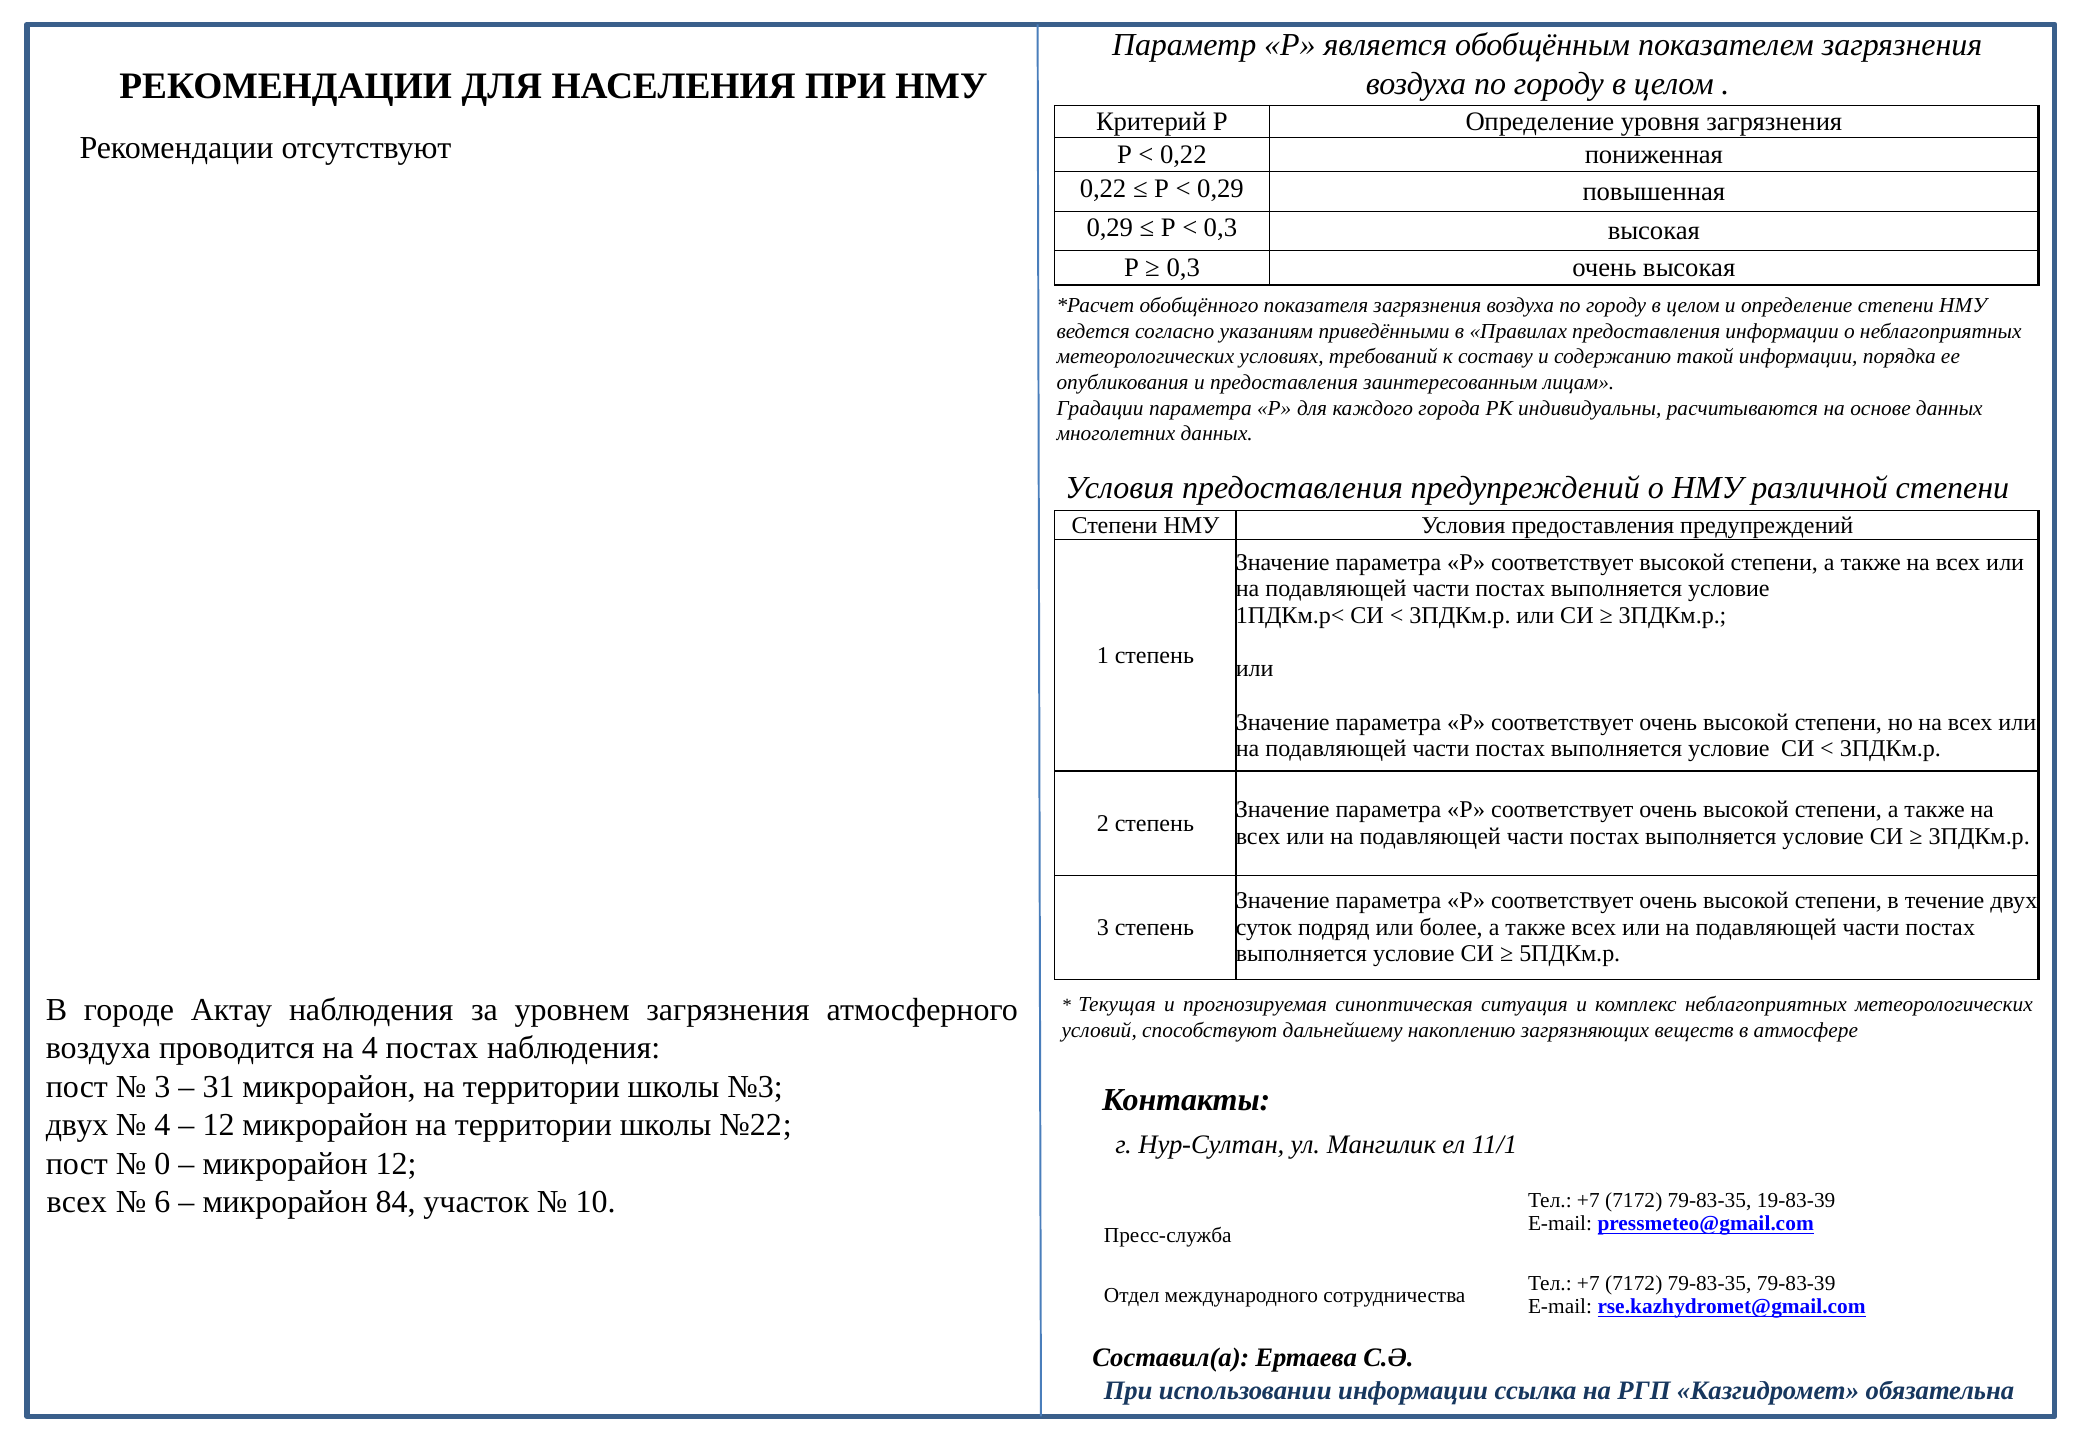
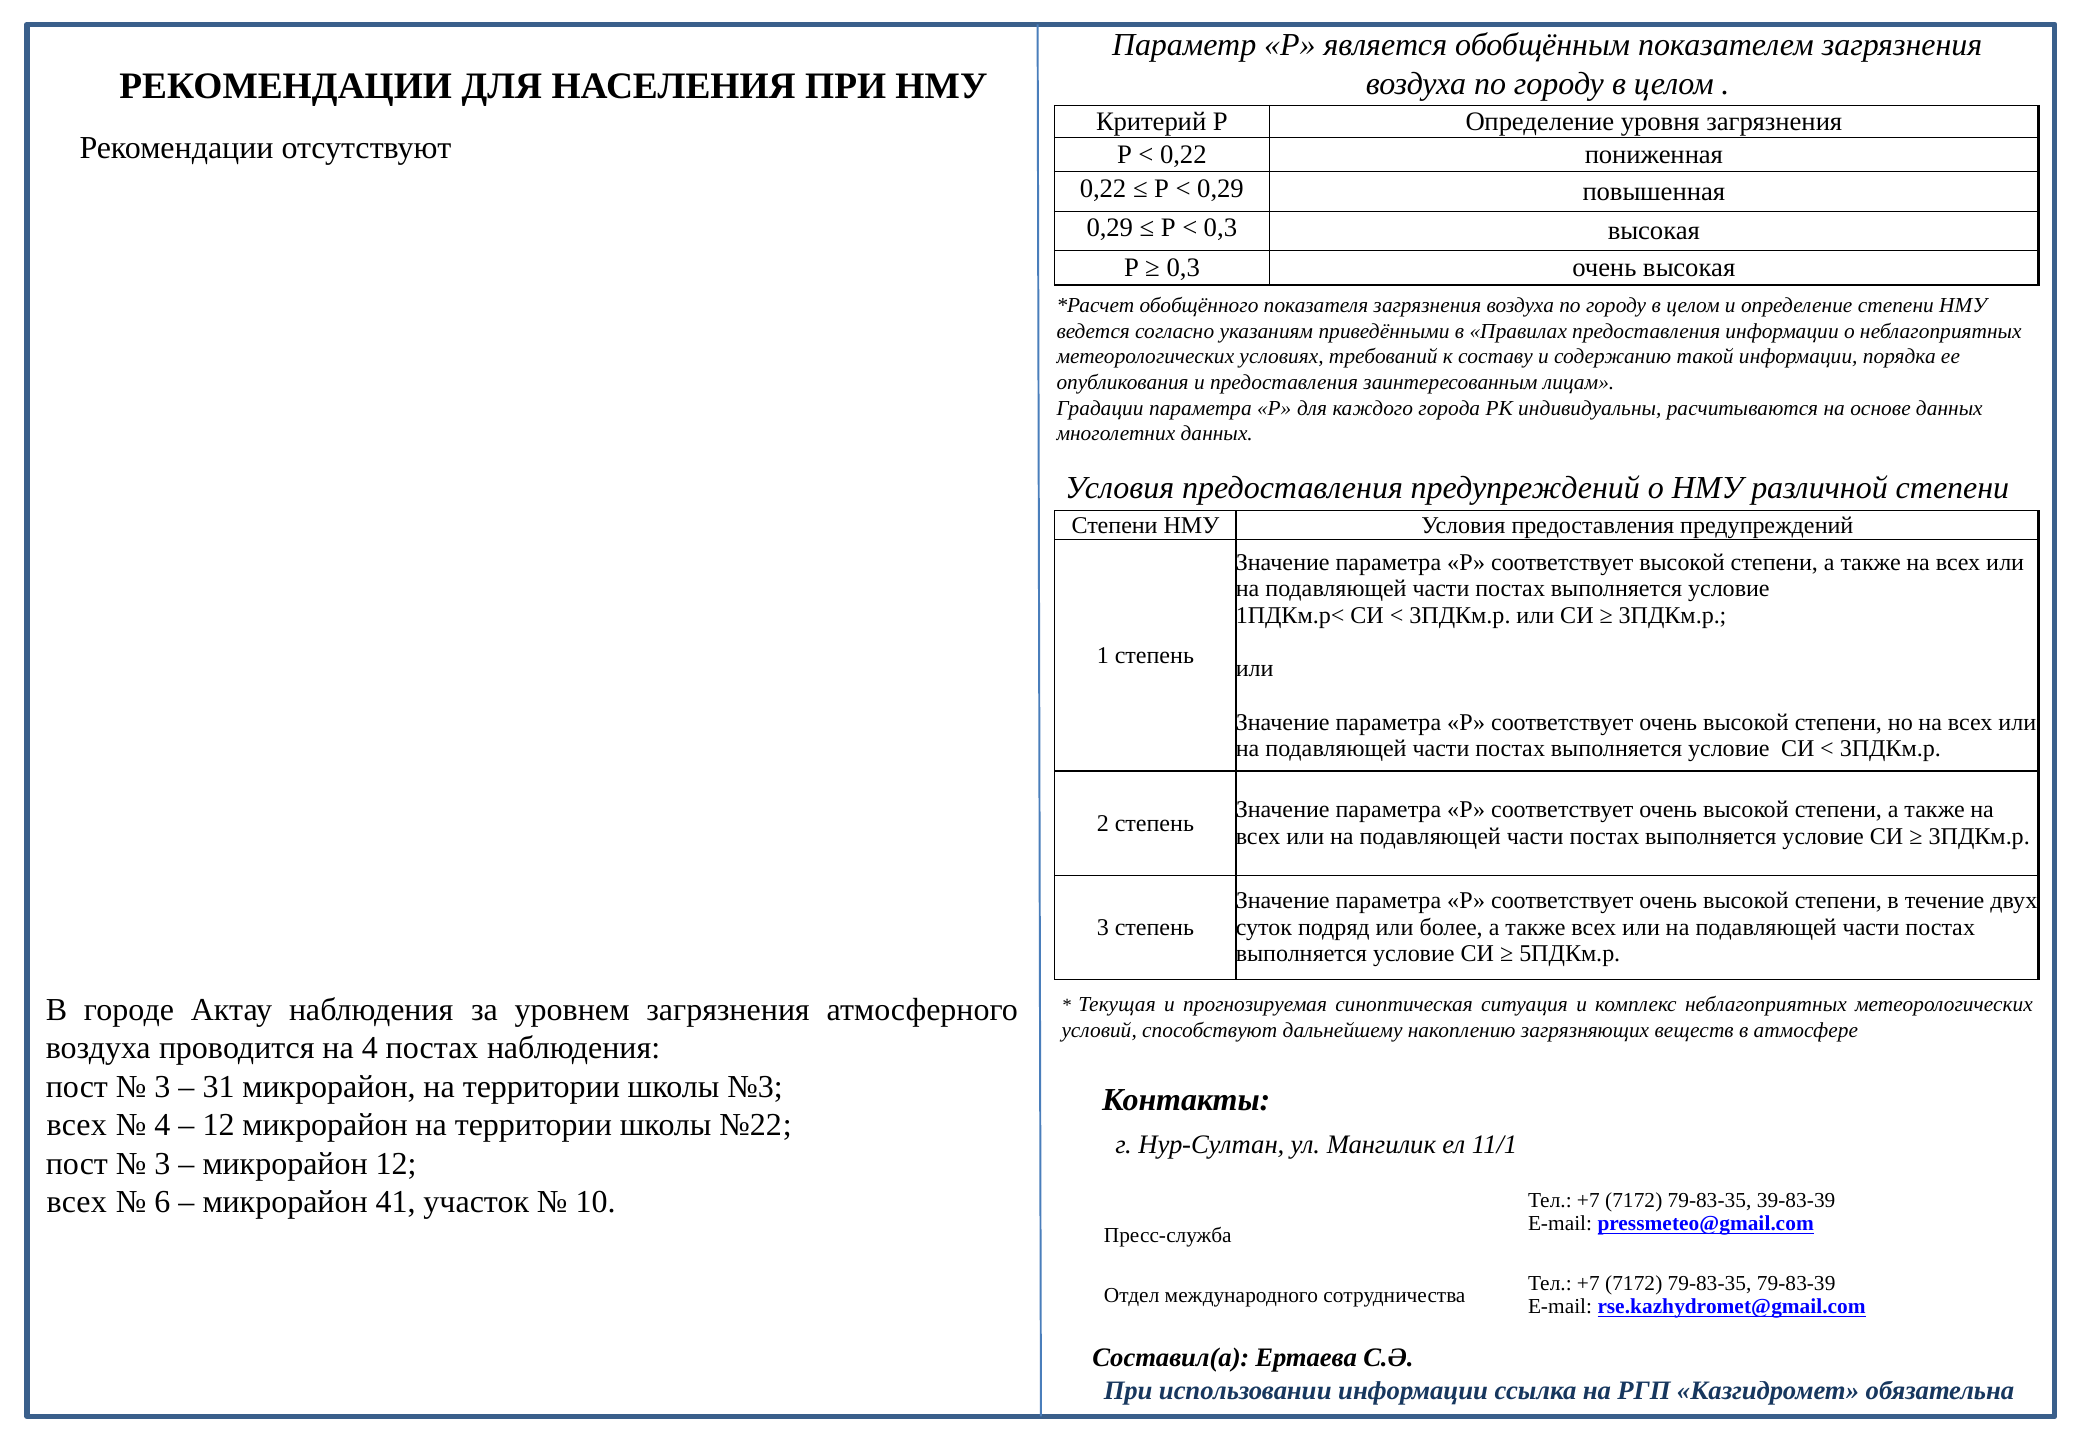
двух: двух -> всех (77, 1125)
0: 0 -> 3 (162, 1164)
84: 84 -> 41 (396, 1202)
19-83-39: 19-83-39 -> 39-83-39 (1796, 1200)
